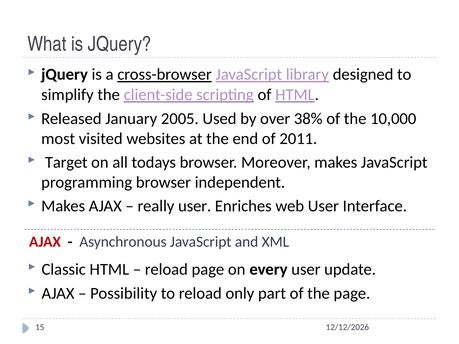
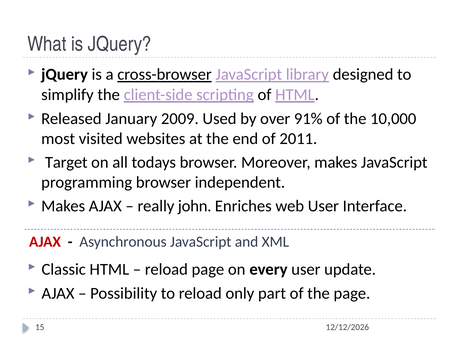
2005: 2005 -> 2009 (180, 119)
38%: 38% -> 91% (308, 119)
really user: user -> john (195, 206)
